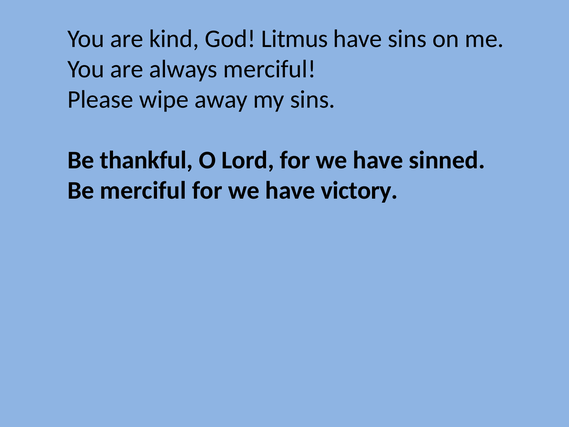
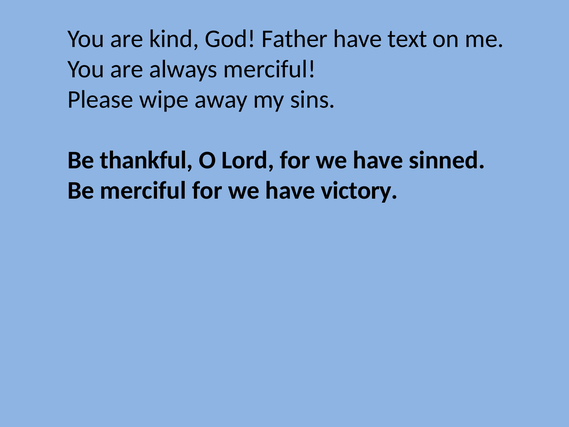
Litmus: Litmus -> Father (295, 39)
have sins: sins -> text (407, 39)
